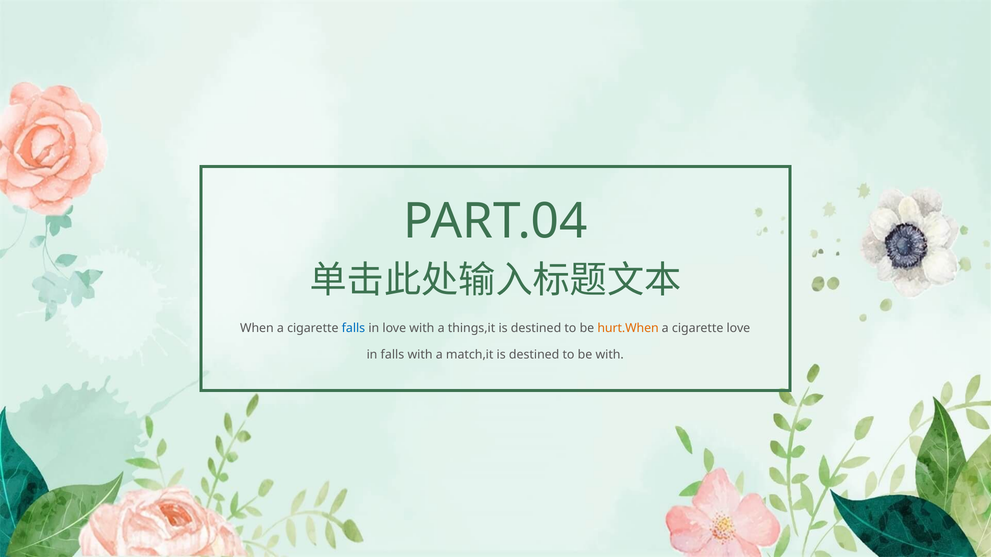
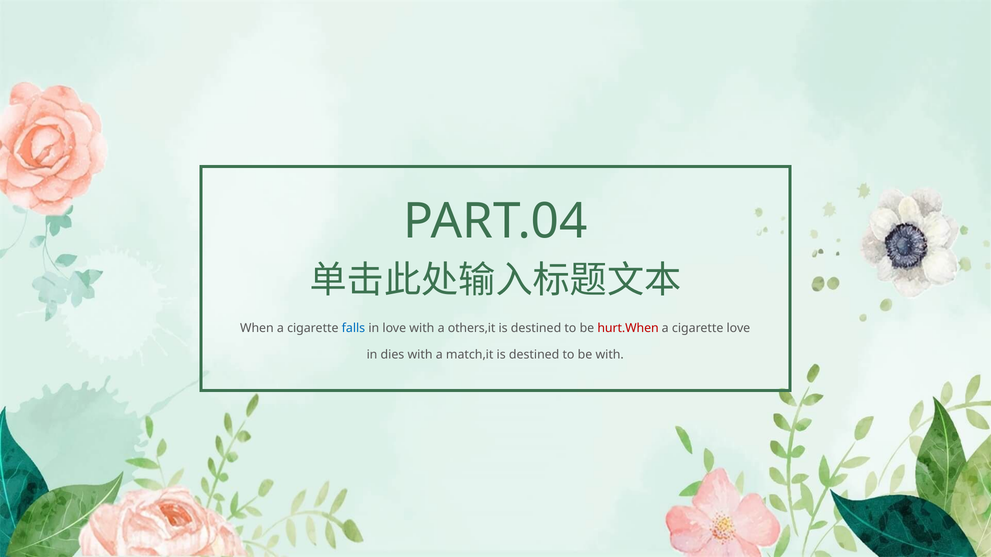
things,it: things,it -> others,it (472, 328)
hurt.When colour: orange -> red (628, 328)
in falls: falls -> dies (392, 355)
